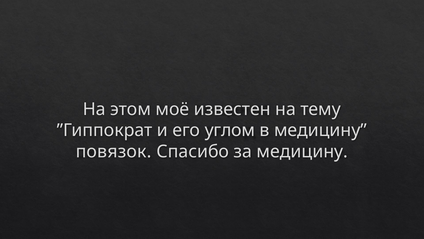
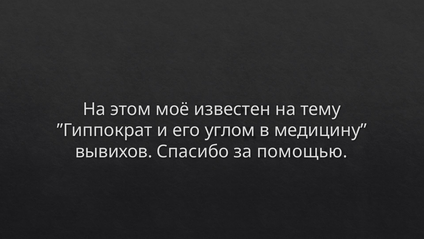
повязок: повязок -> вывихов (114, 151)
за медицину: медицину -> помощью (302, 151)
